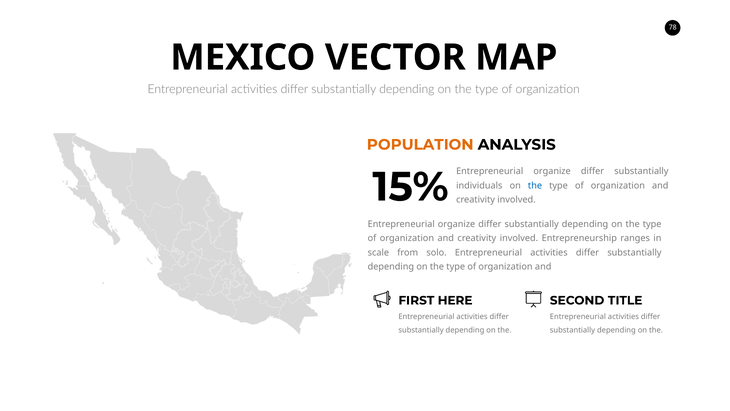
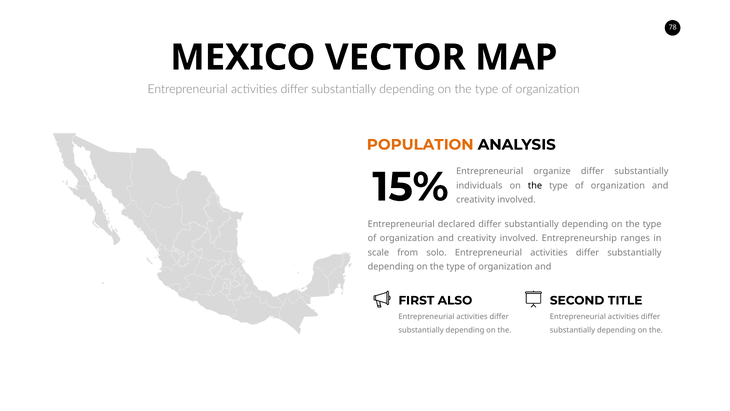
the colour: blue -> black (535, 186)
organize: organize -> declared (457, 224)
HERE: HERE -> ALSO (455, 300)
